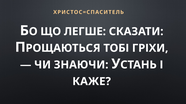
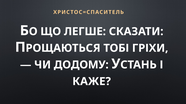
ЗНАЮЧИ: ЗНАЮЧИ -> ДОДОМУ (81, 65)
